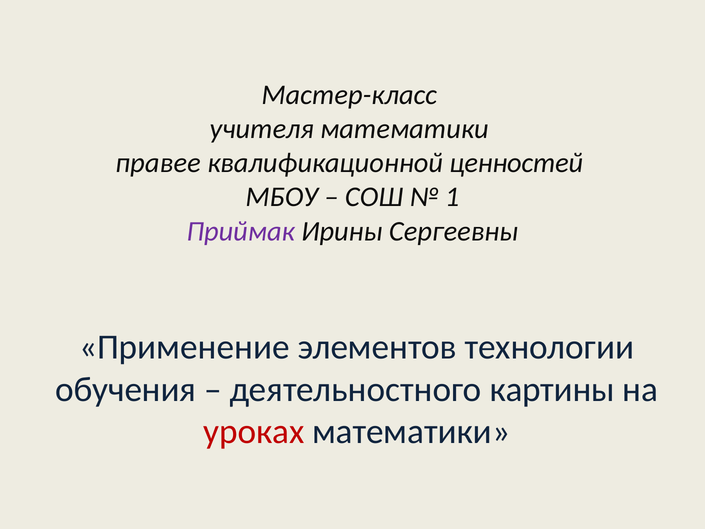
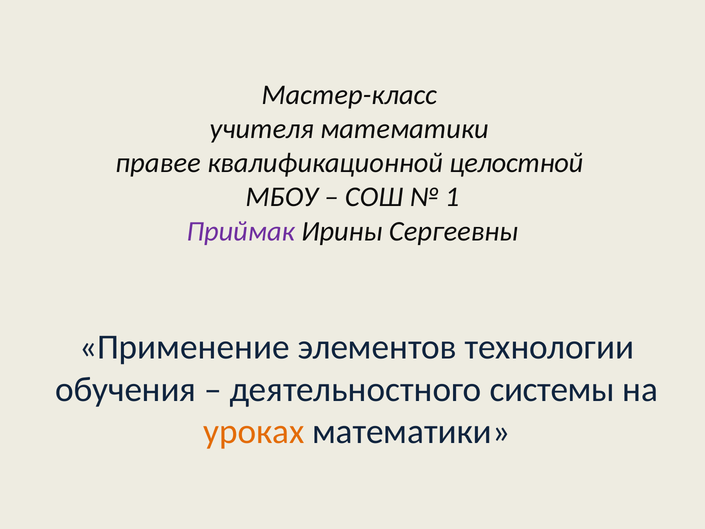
ценностей: ценностей -> целостной (516, 163)
картины: картины -> системы (552, 389)
уроках colour: red -> orange (254, 432)
